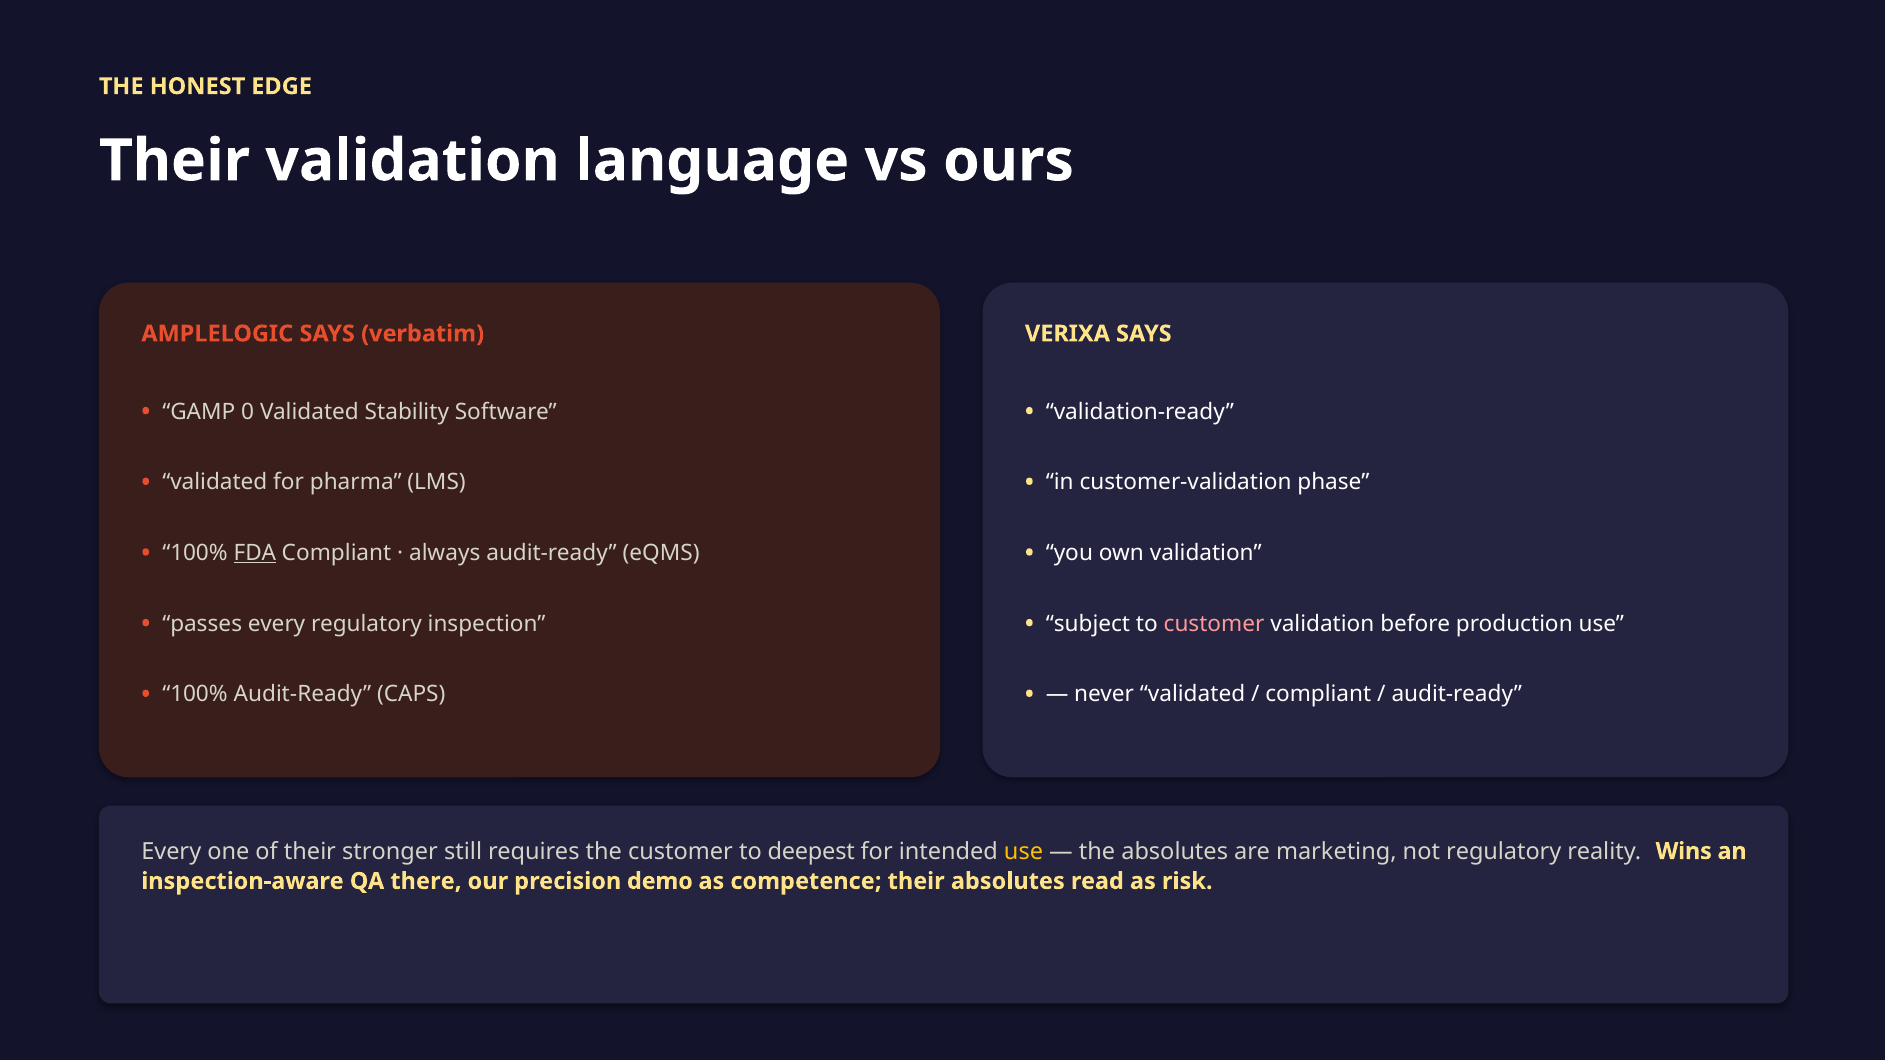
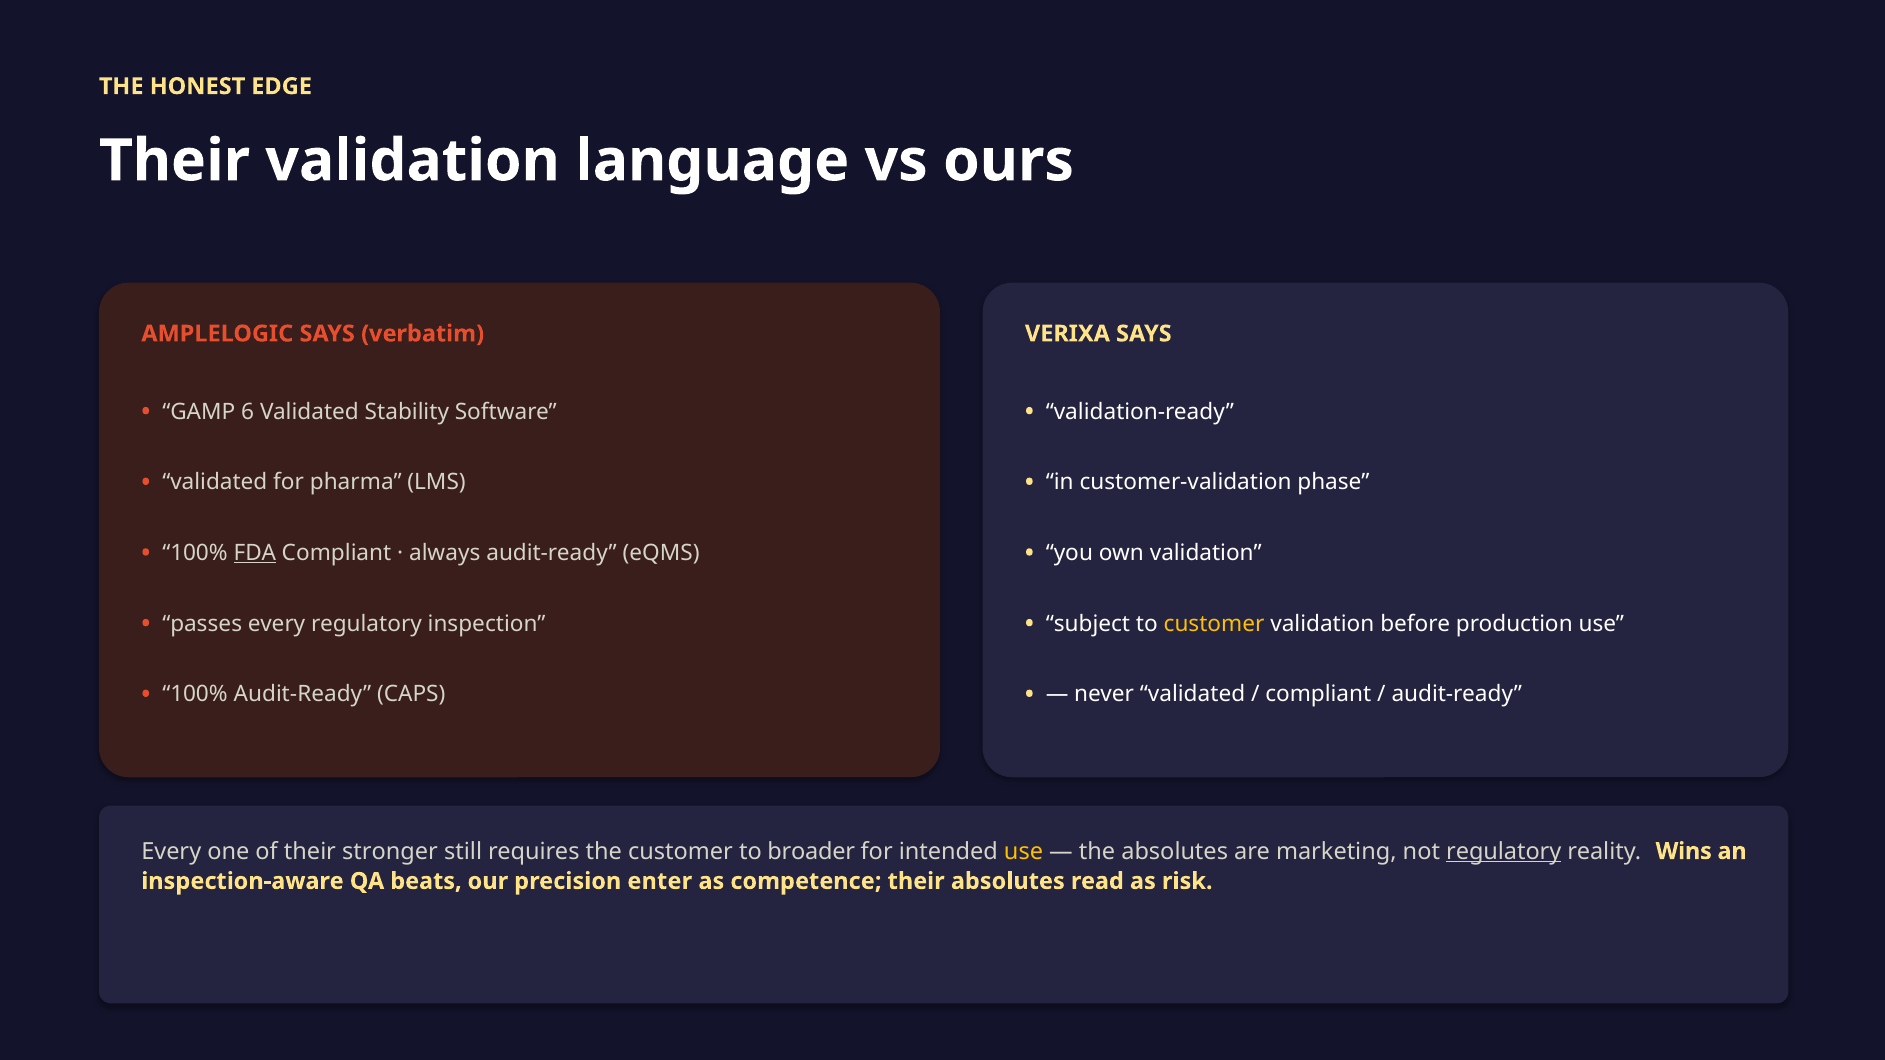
0: 0 -> 6 (248, 412)
customer colour: pink -> yellow (1214, 624)
deepest: deepest -> broader (811, 852)
regulatory underline: none -> present (1504, 852)
there: there -> beats (426, 881)
demo: demo -> enter (660, 881)
